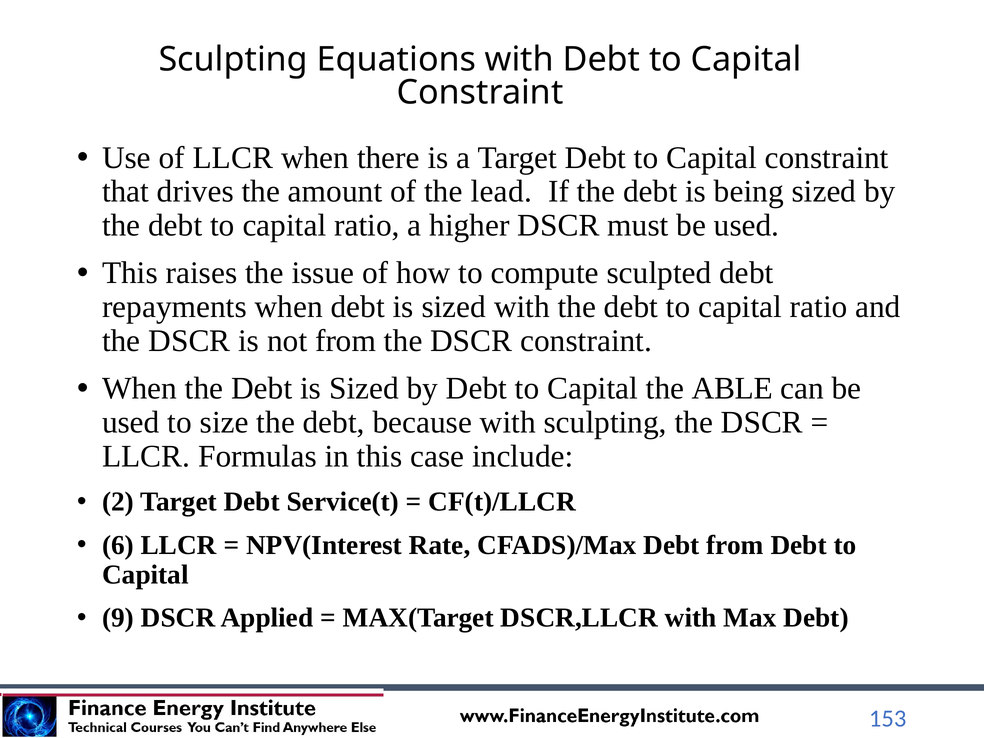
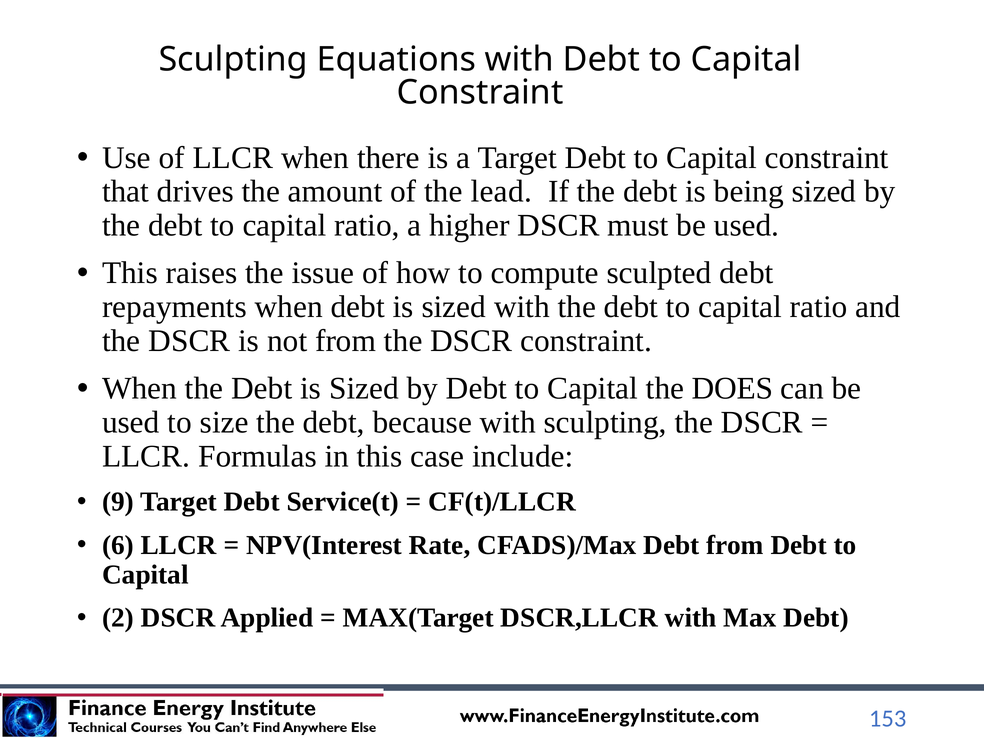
ABLE: ABLE -> DOES (732, 389)
2: 2 -> 9 (118, 502)
9: 9 -> 2 (118, 618)
